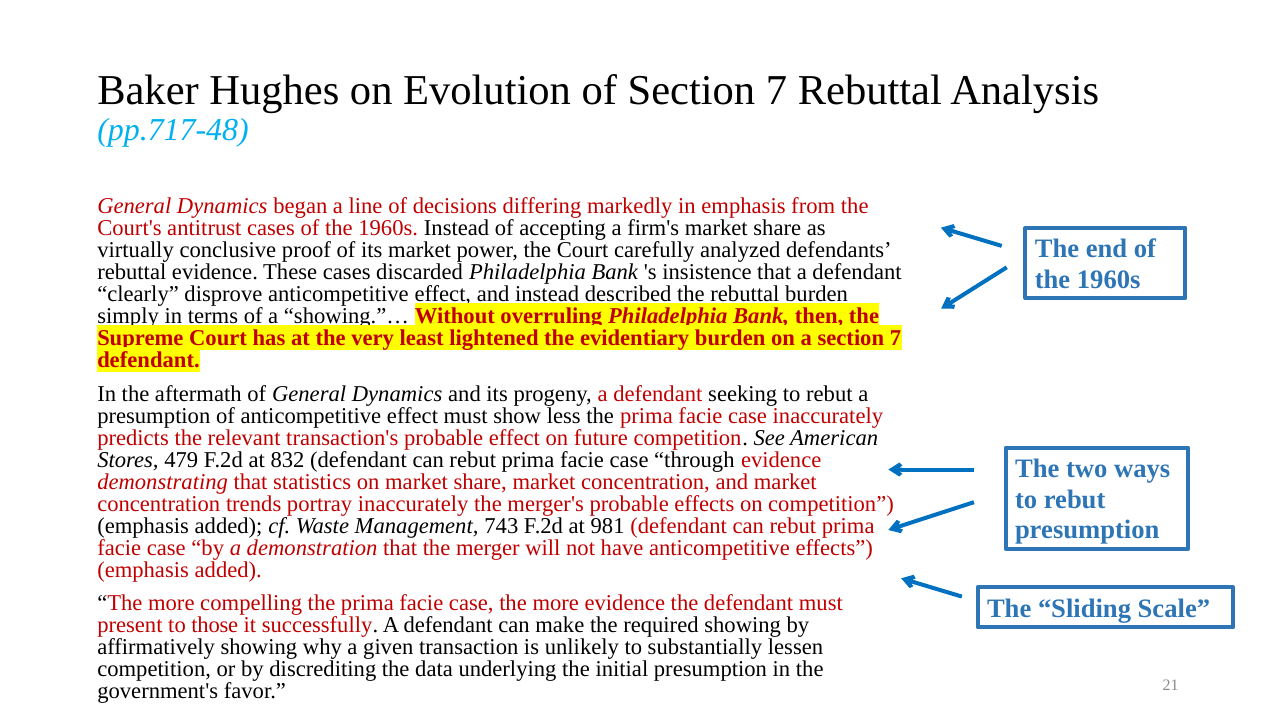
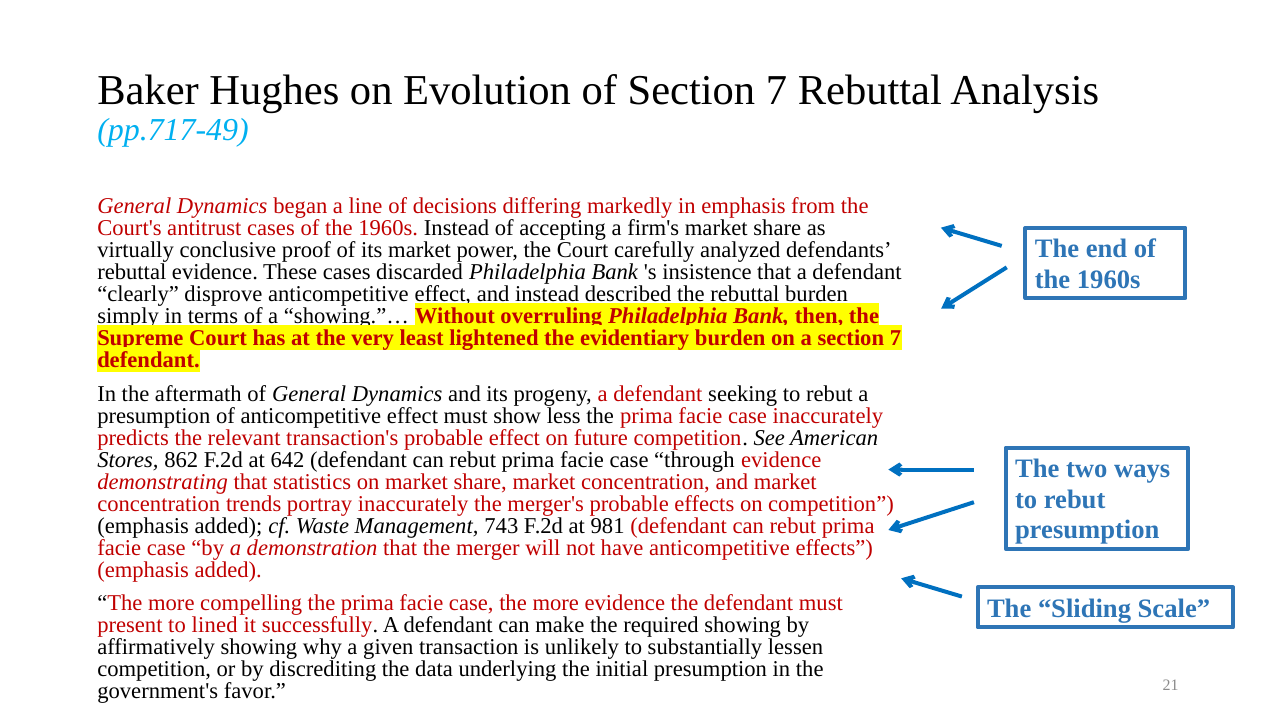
pp.717-48: pp.717-48 -> pp.717-49 (173, 130)
479: 479 -> 862 (181, 460)
832: 832 -> 642 (288, 460)
those: those -> lined (215, 625)
